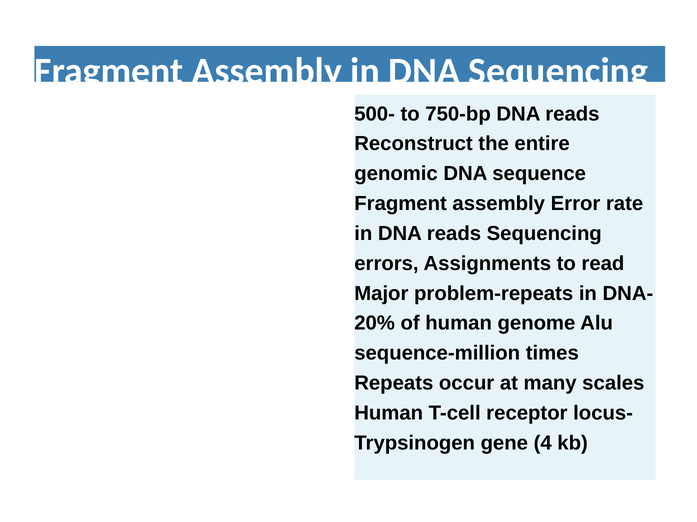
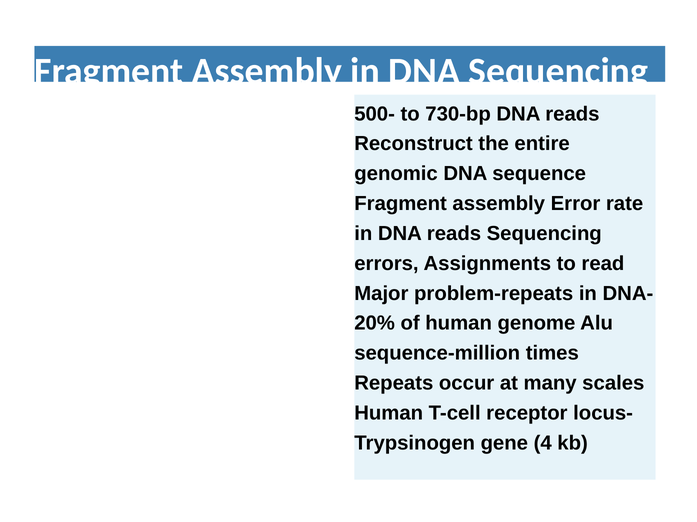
750-bp: 750-bp -> 730-bp (458, 114)
